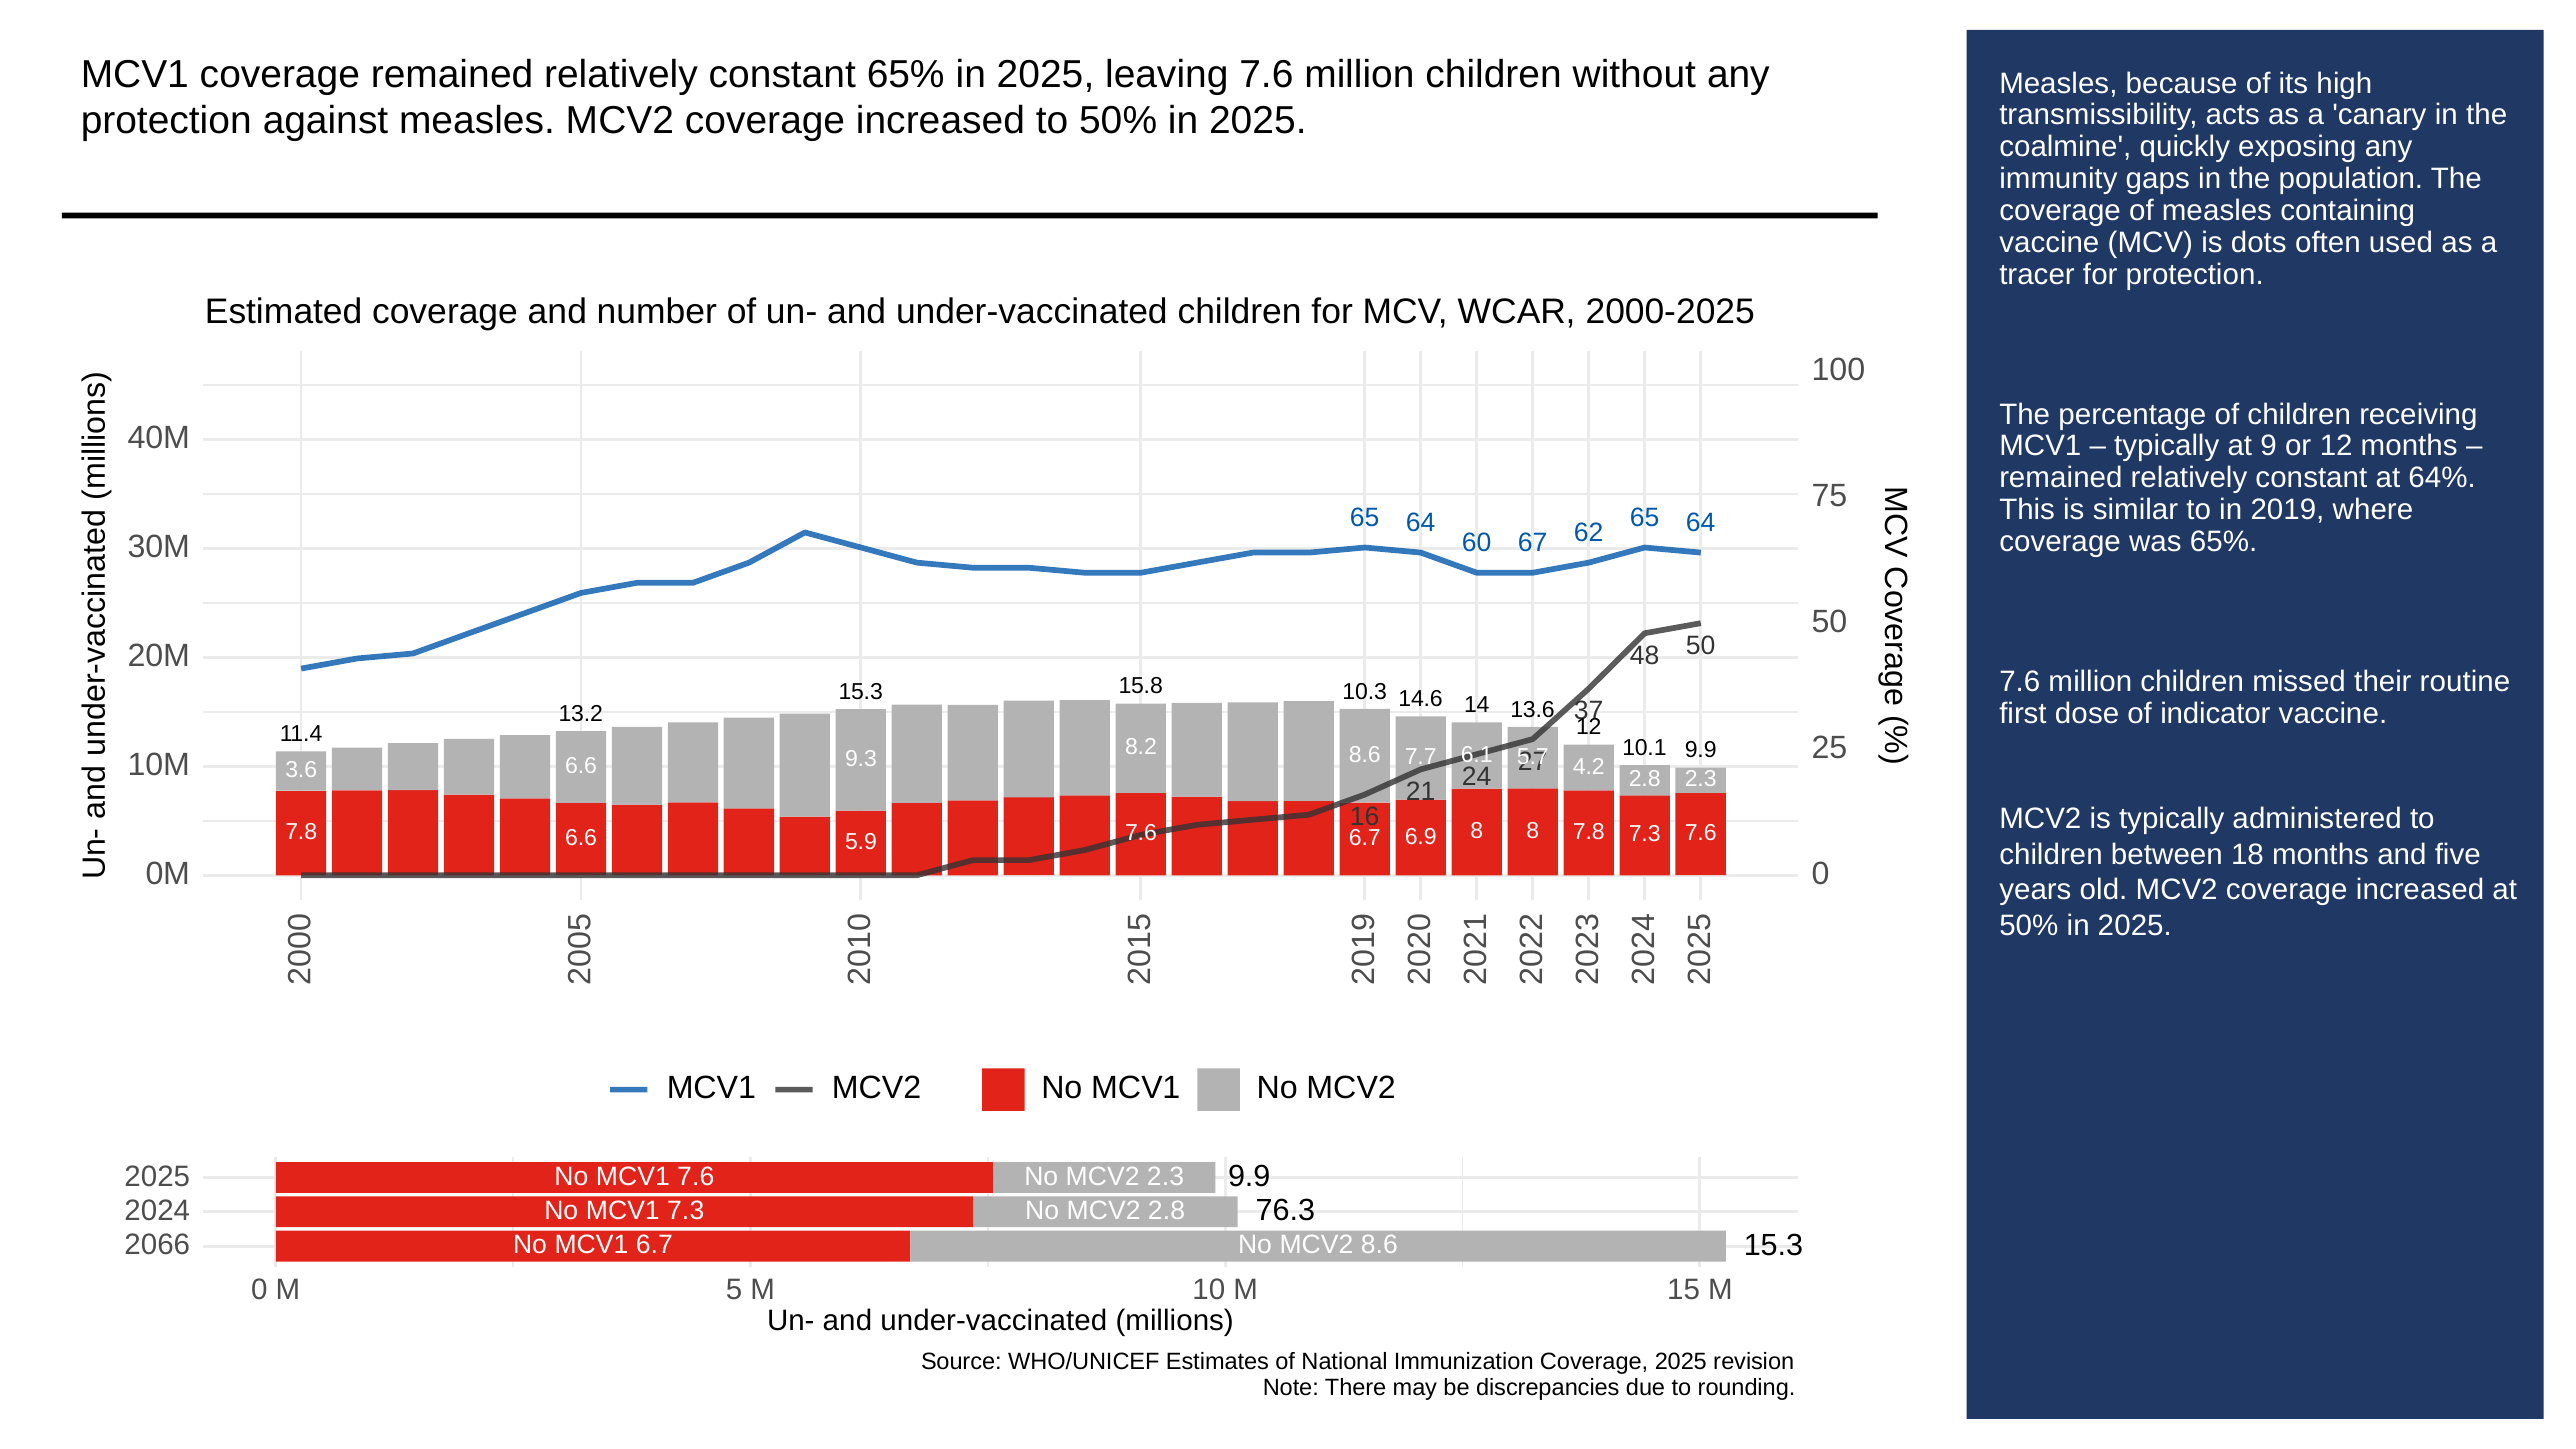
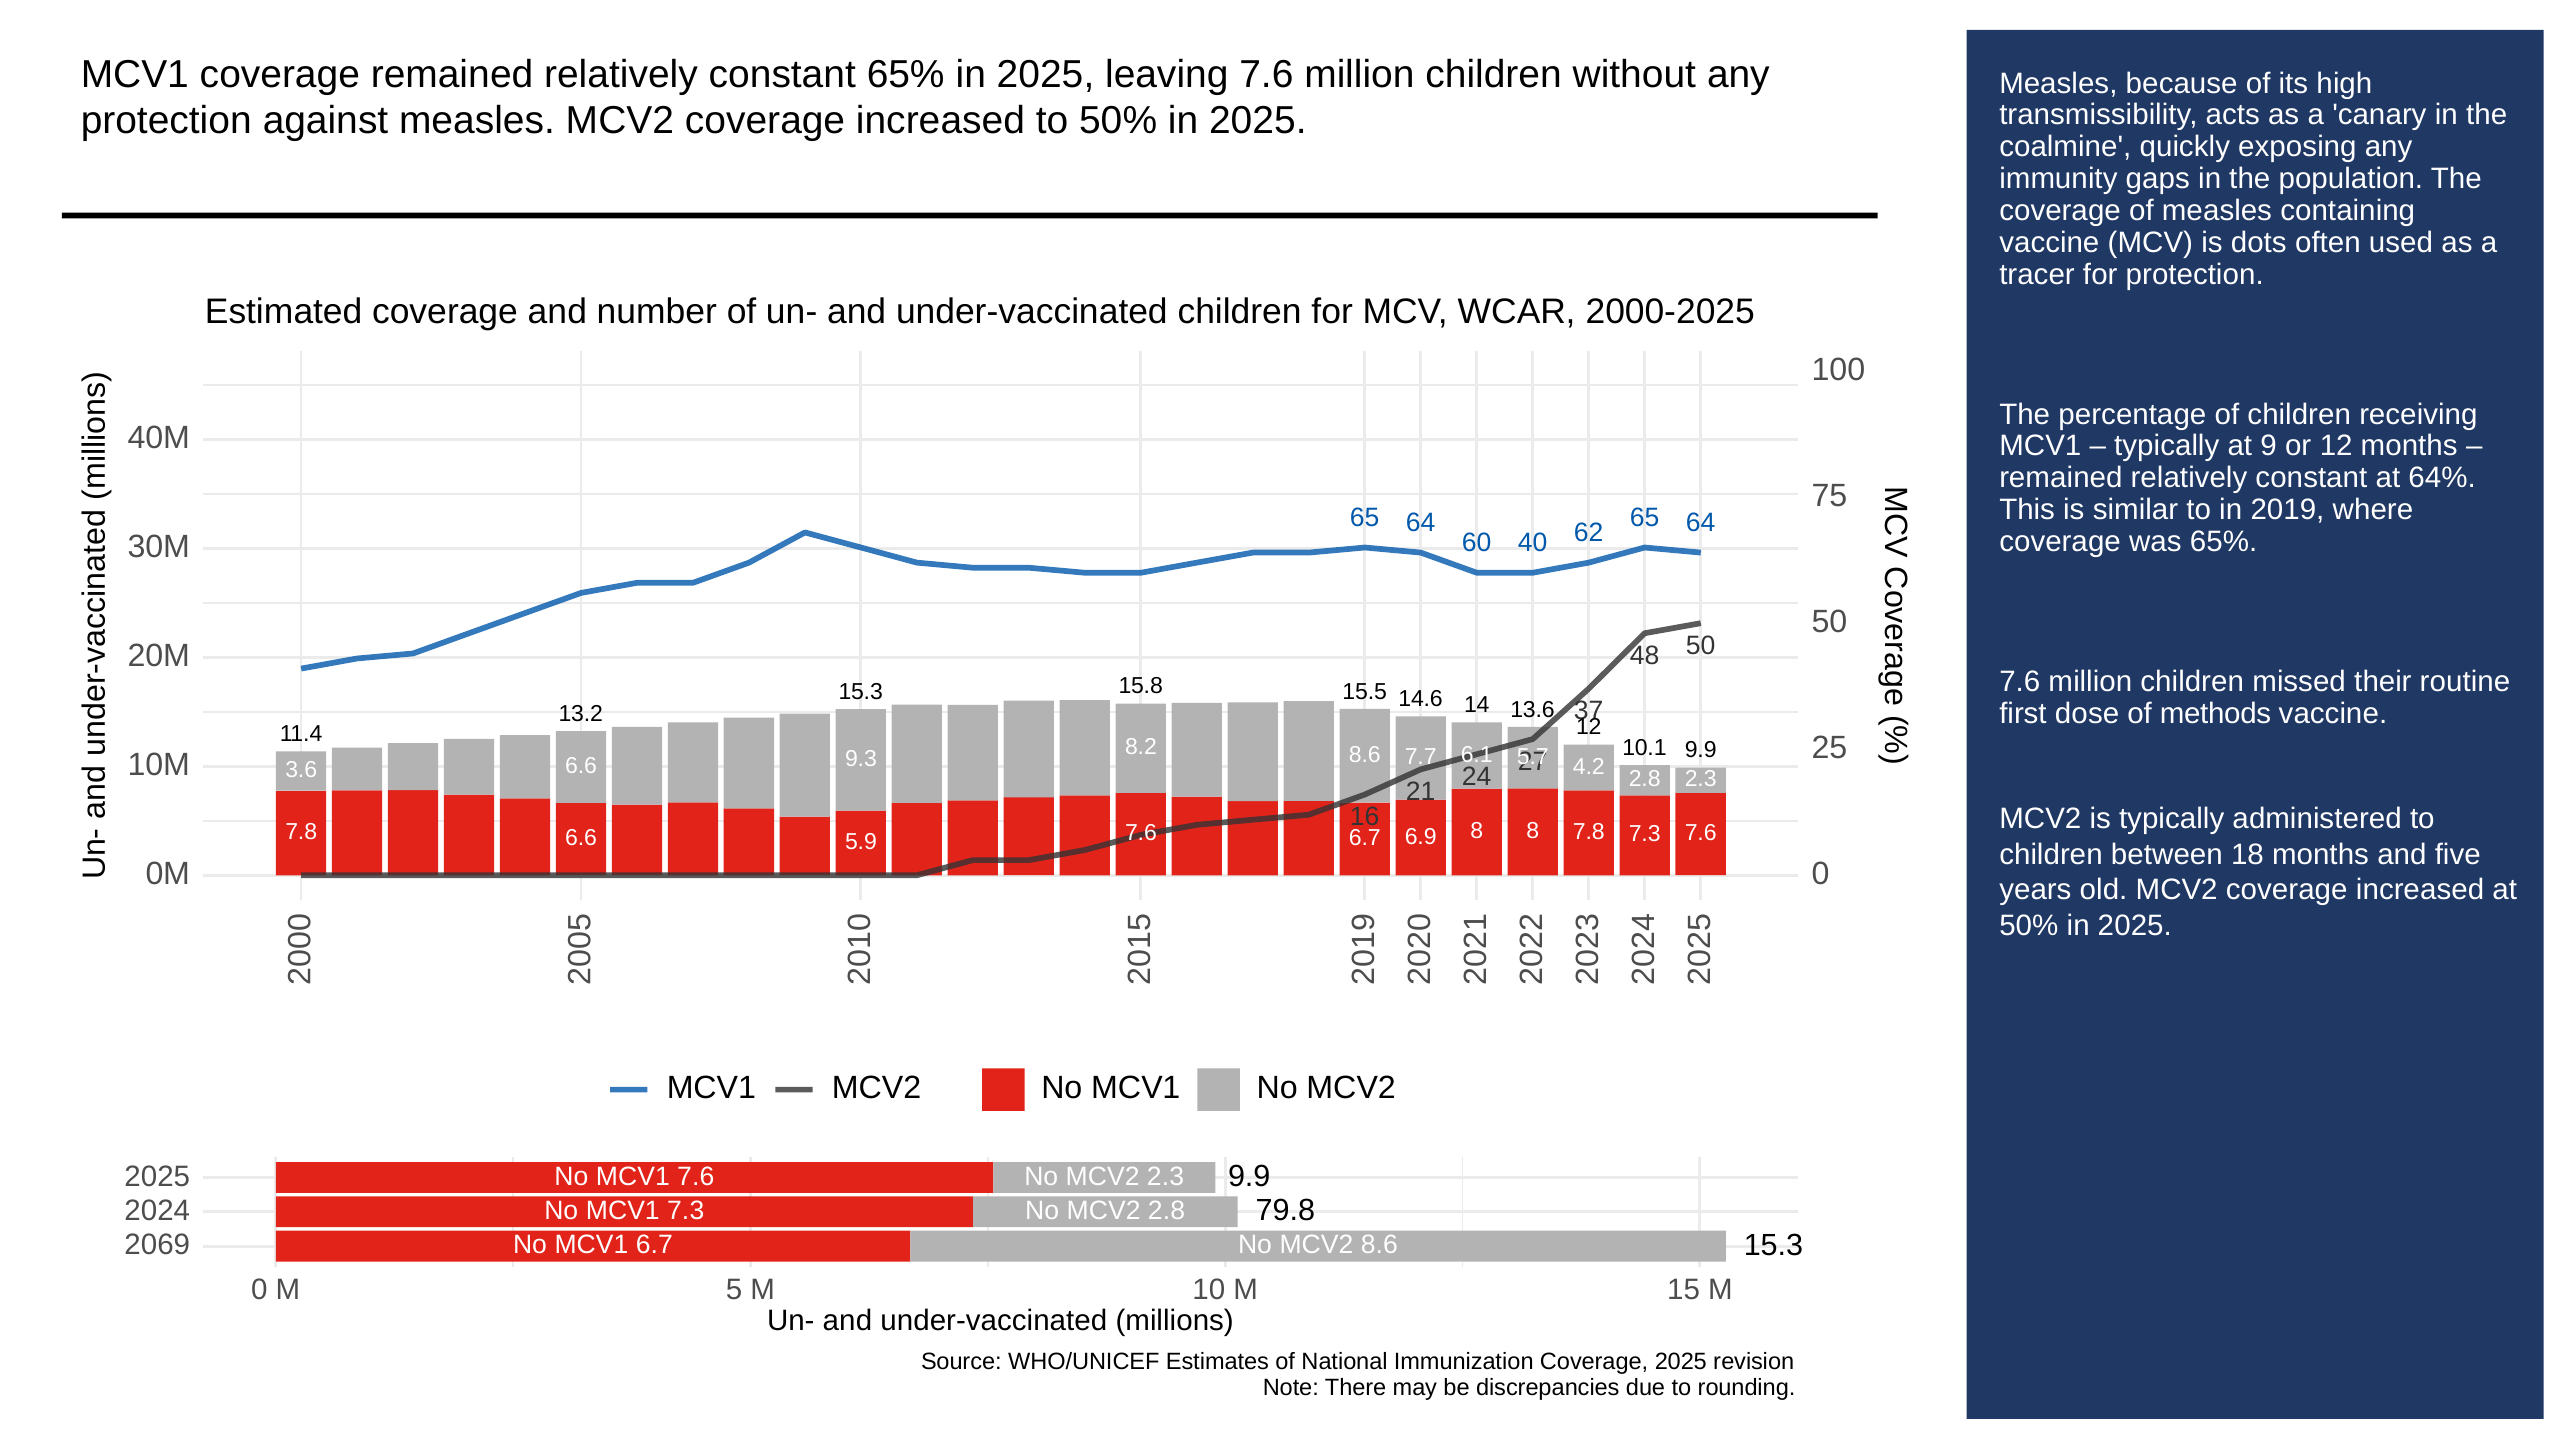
67: 67 -> 40 (1533, 543)
10.3: 10.3 -> 15.5 (1365, 692)
indicator: indicator -> methods (2215, 713)
76.3: 76.3 -> 79.8 (1285, 1211)
2066: 2066 -> 2069 (157, 1245)
